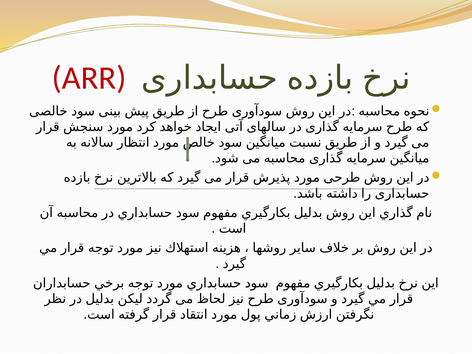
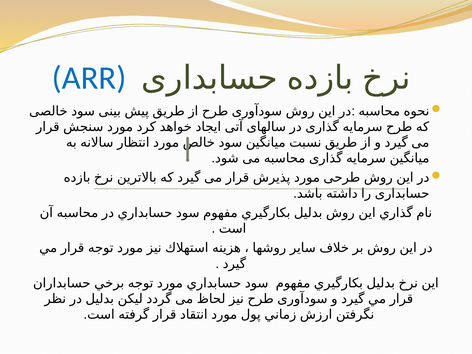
ARR colour: red -> blue (89, 78)
